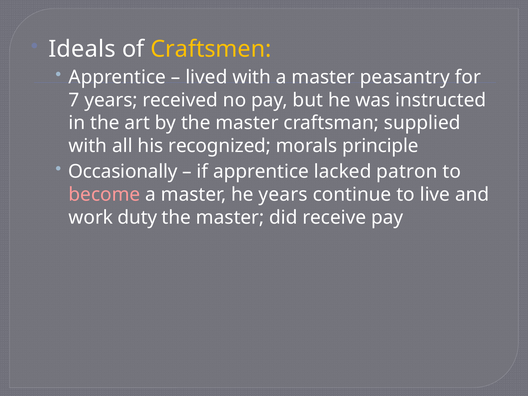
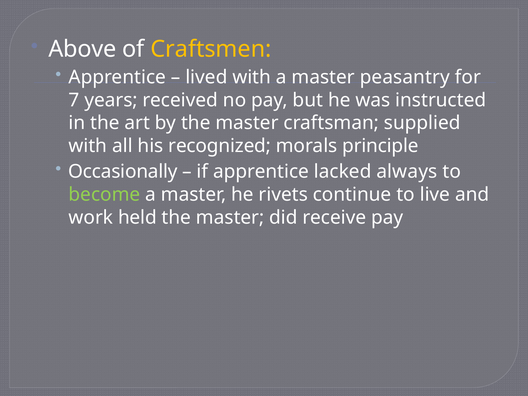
Ideals: Ideals -> Above (82, 49)
patron: patron -> always (407, 172)
become colour: pink -> light green (104, 195)
he years: years -> rivets (283, 195)
duty: duty -> held (137, 217)
